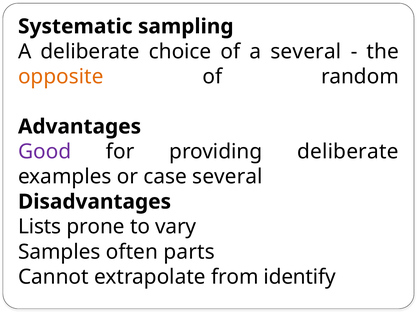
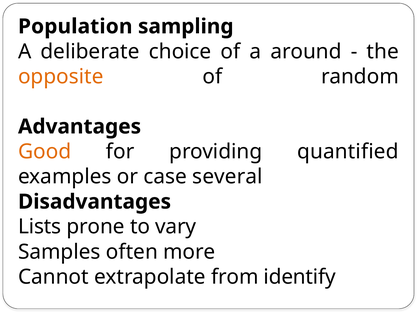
Systematic: Systematic -> Population (75, 26)
a several: several -> around (306, 51)
Good colour: purple -> orange (45, 152)
providing deliberate: deliberate -> quantified (348, 152)
parts: parts -> more (189, 252)
